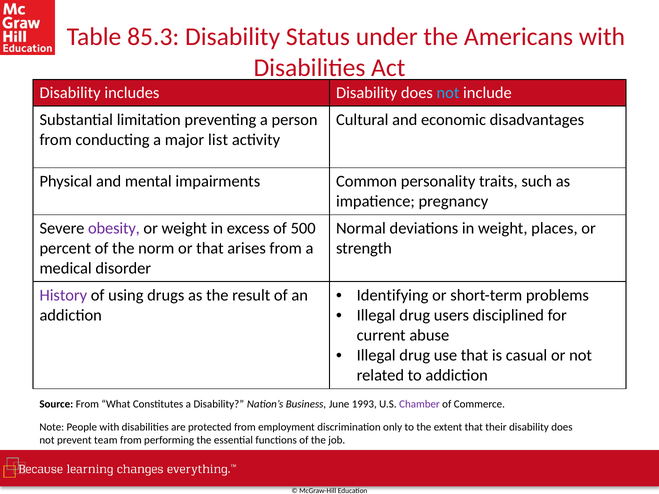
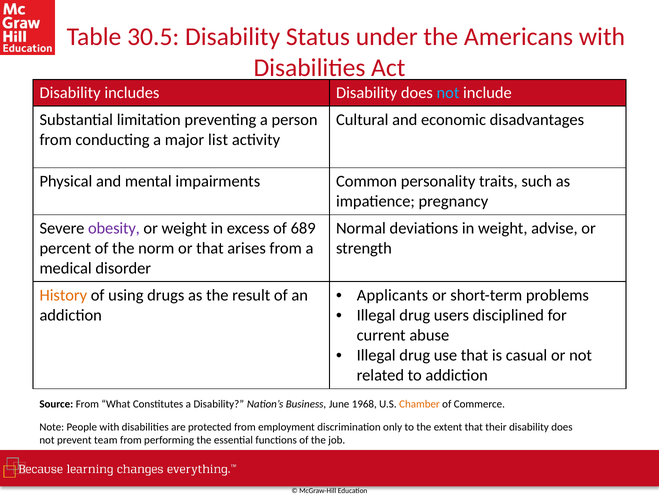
85.3: 85.3 -> 30.5 (153, 37)
500: 500 -> 689 (303, 228)
places: places -> advise (554, 228)
Identifying: Identifying -> Applicants (392, 295)
History colour: purple -> orange (63, 295)
1993: 1993 -> 1968 (364, 405)
Chamber colour: purple -> orange (419, 405)
